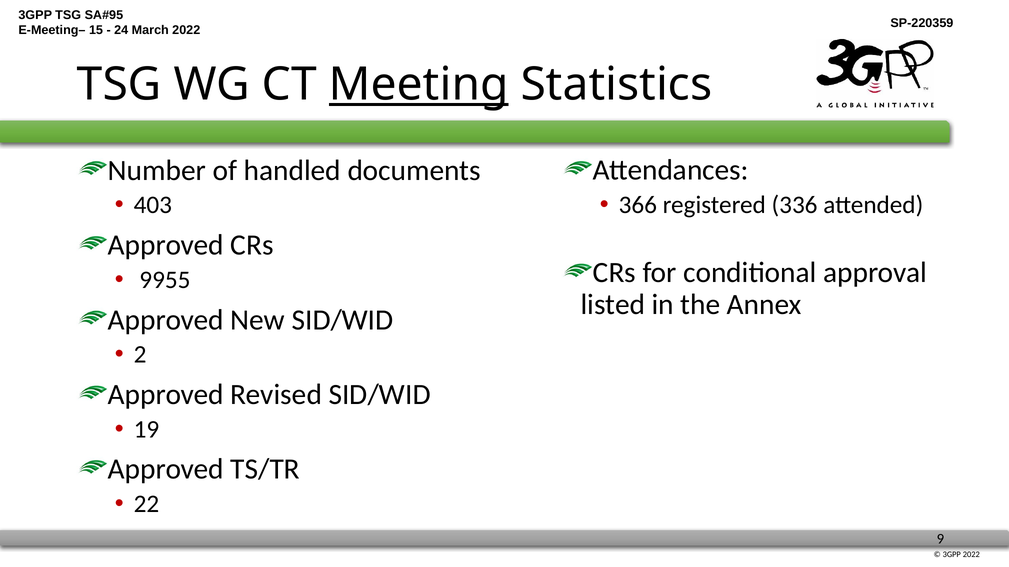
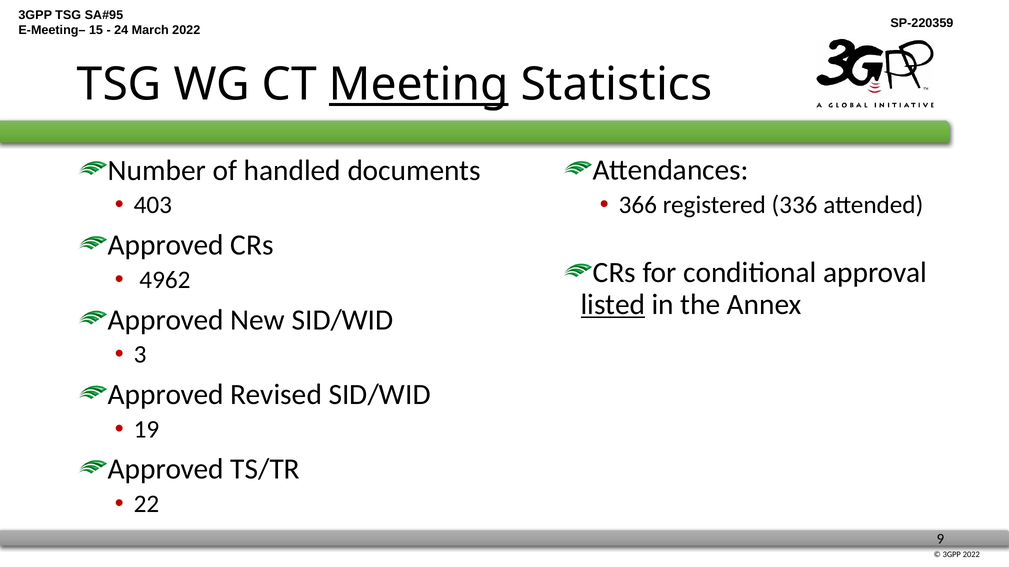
9955: 9955 -> 4962 (165, 280)
listed underline: none -> present (613, 305)
2: 2 -> 3 (140, 355)
